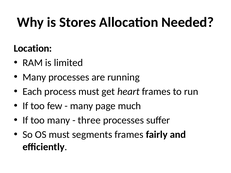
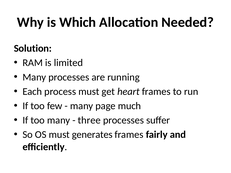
Stores: Stores -> Which (78, 22)
Location: Location -> Solution (33, 48)
segments: segments -> generates (92, 135)
